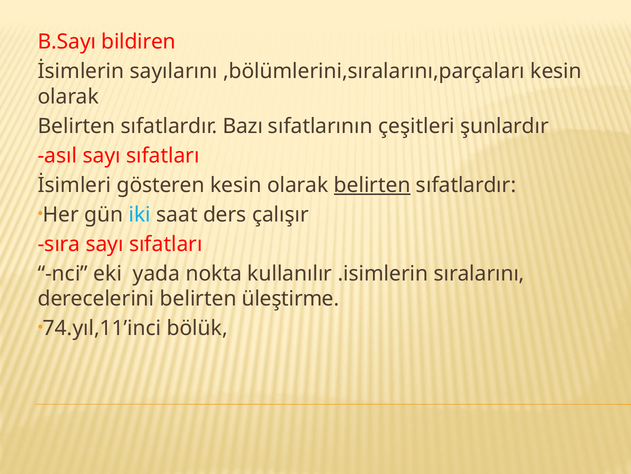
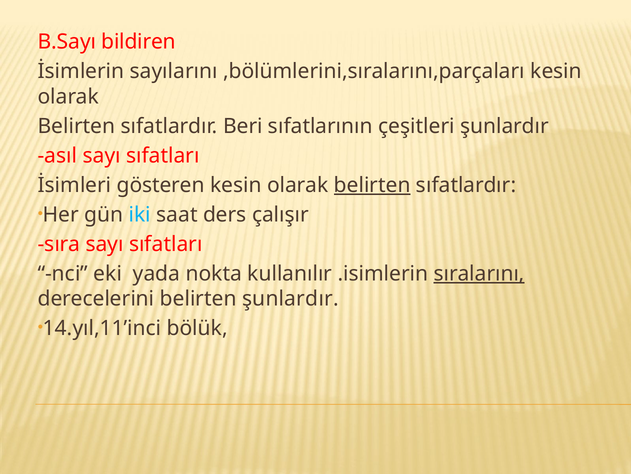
Bazı: Bazı -> Beri (243, 126)
sıralarını underline: none -> present (479, 273)
belirten üleştirme: üleştirme -> şunlardır (290, 298)
74.yıl,11’inci: 74.yıl,11’inci -> 14.yıl,11’inci (102, 328)
